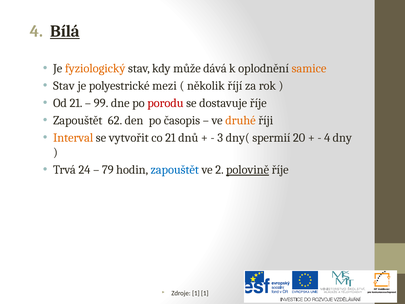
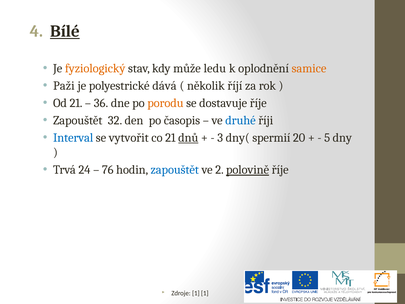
Bílá: Bílá -> Bílé (65, 31)
dává: dává -> ledu (215, 68)
Stav: Stav -> Paži (64, 86)
mezi: mezi -> dává (164, 86)
99: 99 -> 36 (101, 103)
porodu colour: red -> orange (165, 103)
62: 62 -> 32 (115, 120)
druhé colour: orange -> blue (240, 120)
Interval colour: orange -> blue (73, 138)
dnů underline: none -> present (188, 138)
4: 4 -> 5 (327, 138)
79: 79 -> 76 (108, 170)
